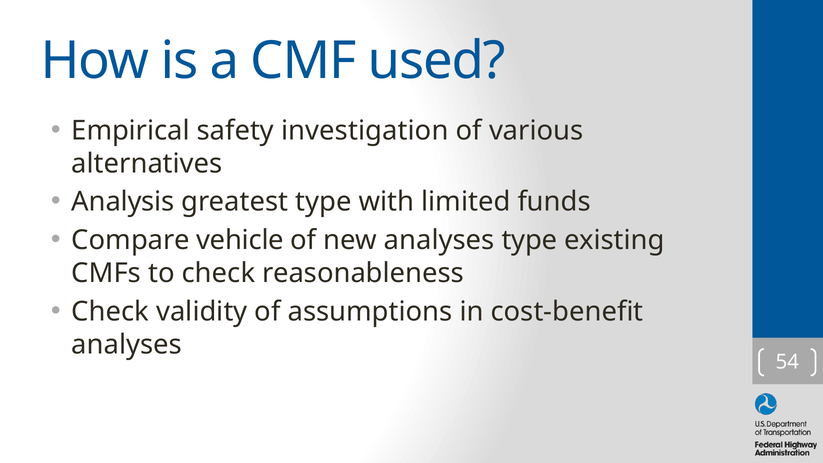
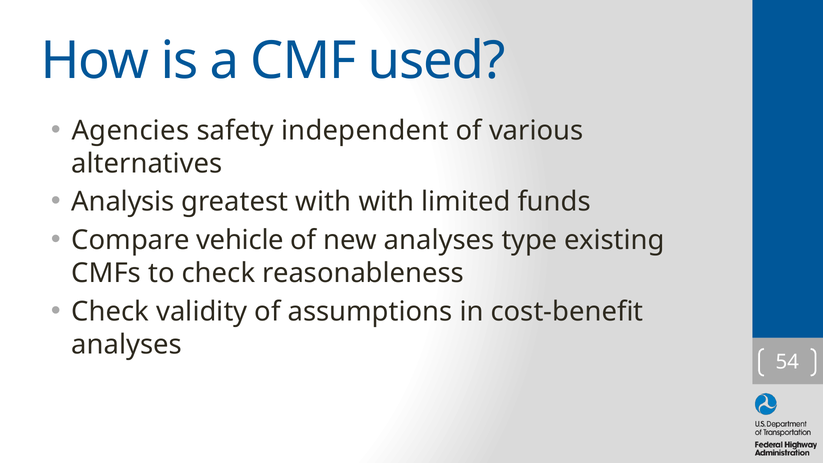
Empirical: Empirical -> Agencies (130, 131)
investigation: investigation -> independent (365, 131)
greatest type: type -> with (323, 202)
